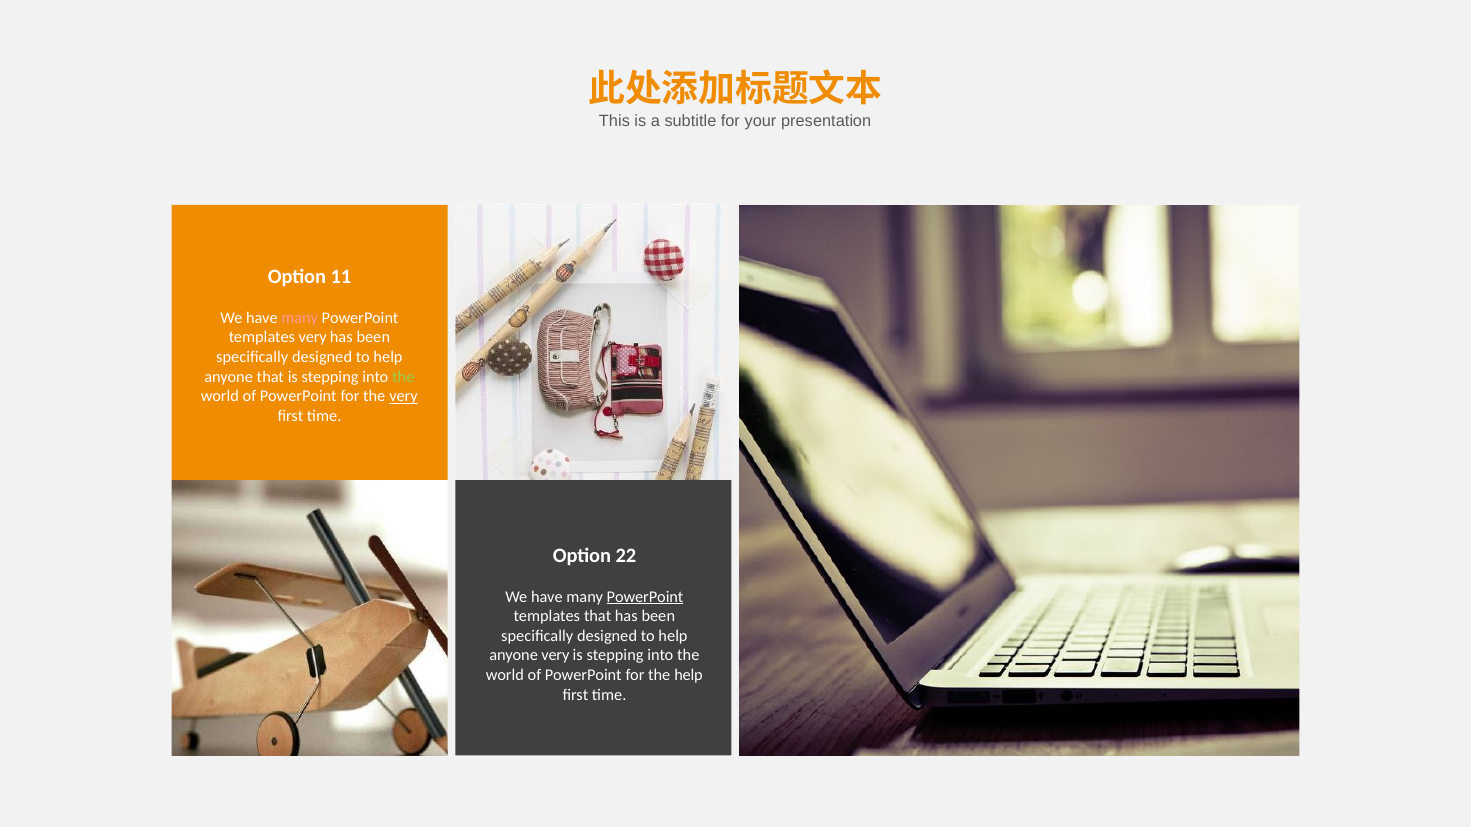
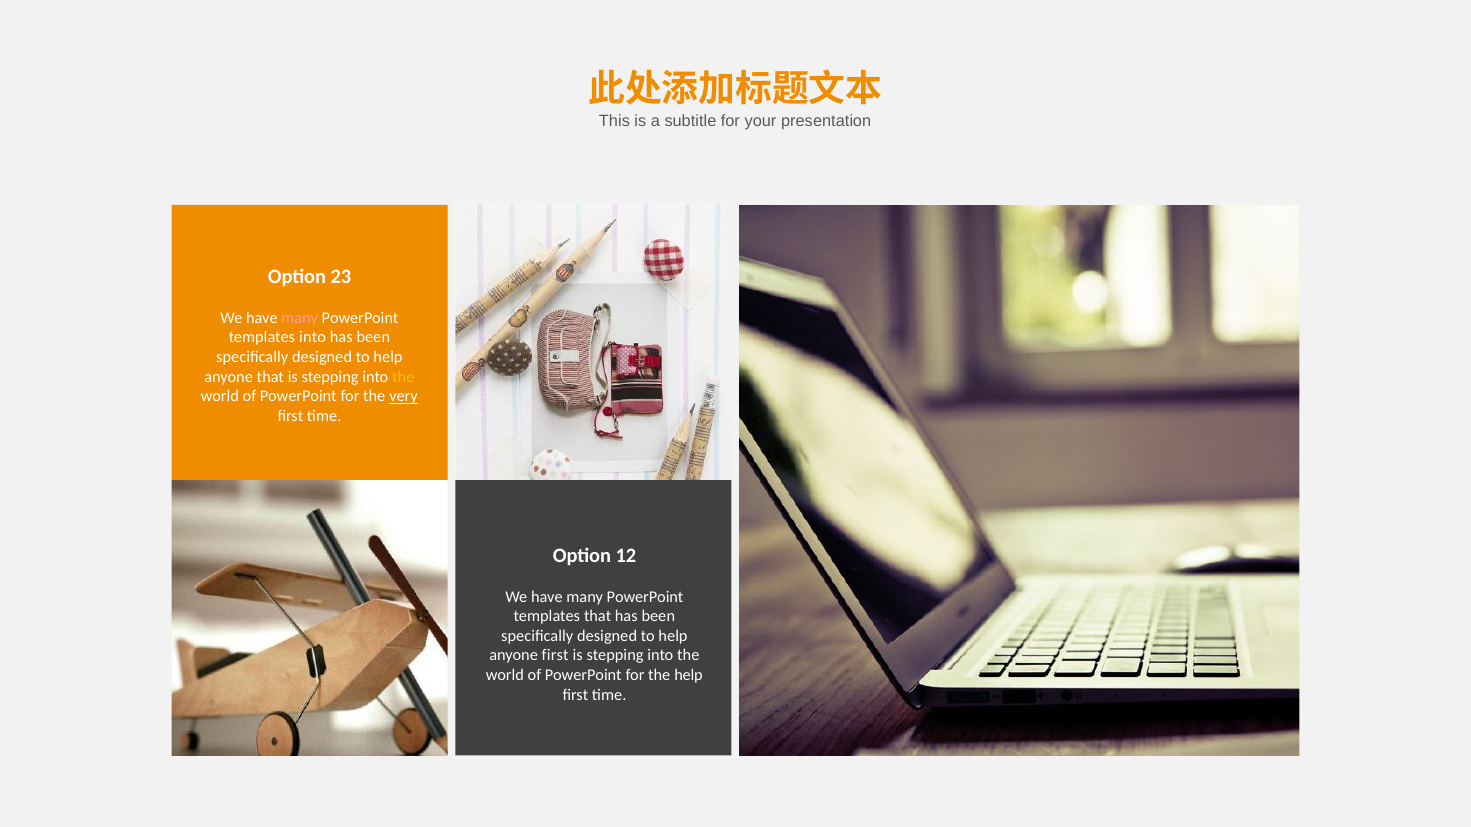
11: 11 -> 23 (341, 277)
templates very: very -> into (313, 338)
the colour: light green -> yellow (403, 377)
22: 22 -> 12 (626, 556)
PowerPoint underline: present -> none (645, 597)
anyone very: very -> first (555, 656)
